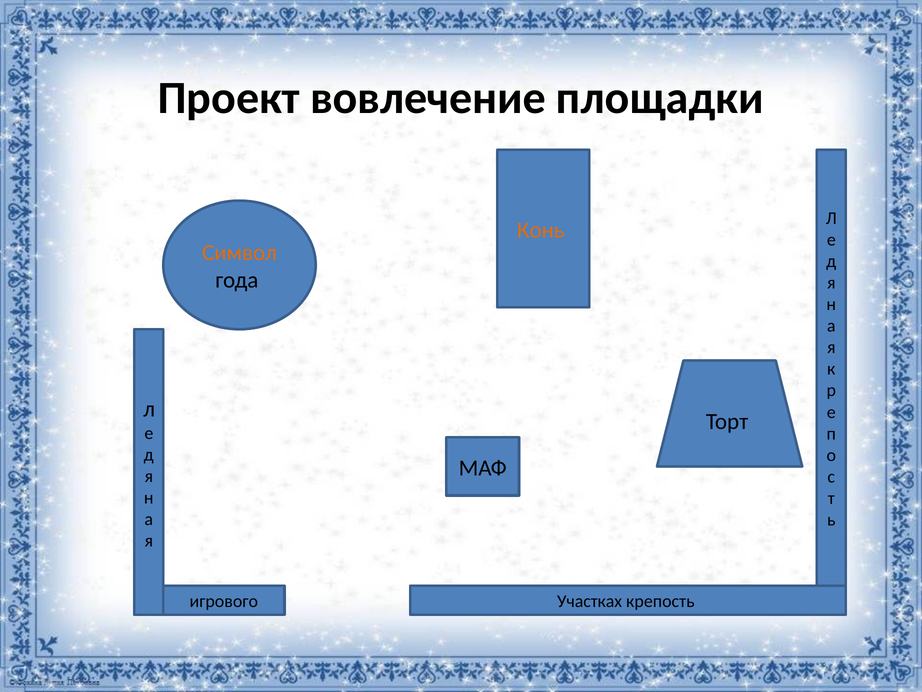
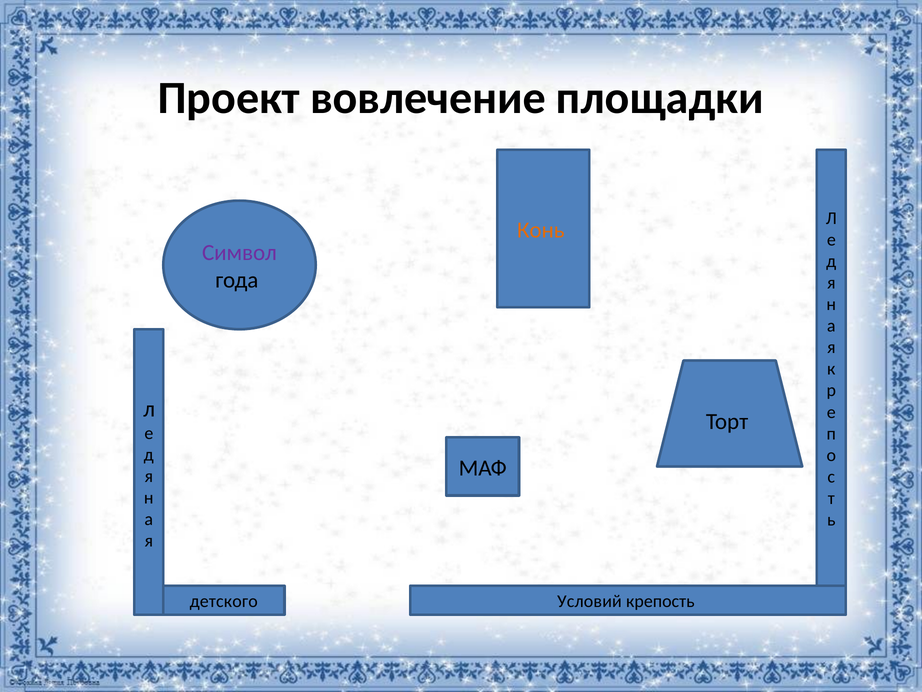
Символ colour: orange -> purple (239, 253)
игрового: игрового -> детского (224, 601)
Участках: Участках -> Условий (589, 601)
